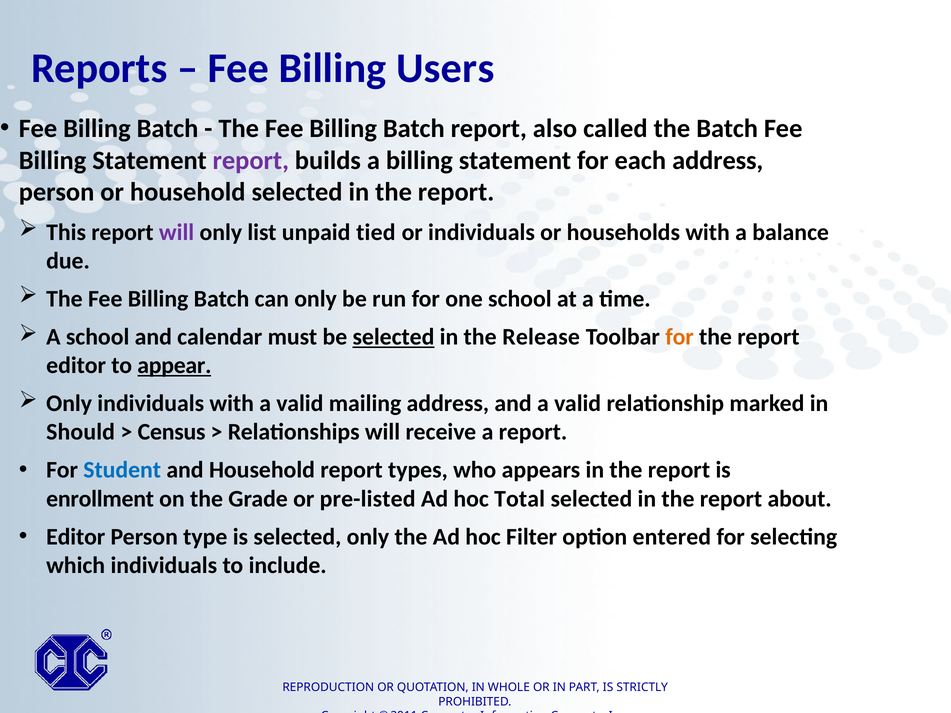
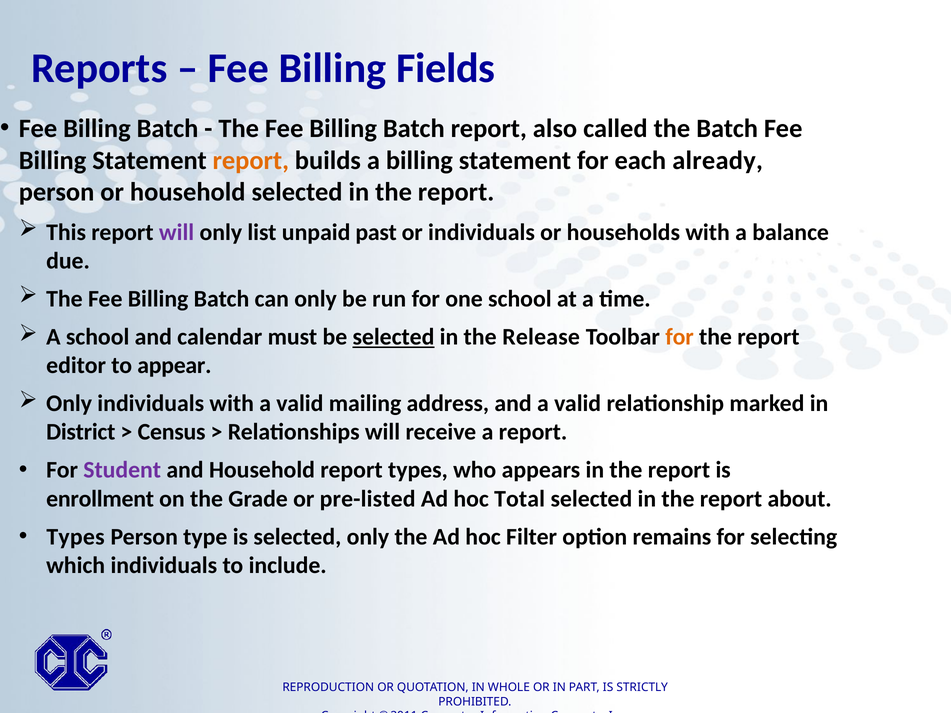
Users: Users -> Fields (446, 68)
report colour: purple -> orange (251, 160)
each address: address -> already (718, 160)
tied: tied -> past (376, 233)
appear underline: present -> none (174, 366)
Should: Should -> District (81, 432)
Student colour: blue -> purple (122, 470)
Editor: Editor -> Types (76, 537)
entered: entered -> remains (672, 537)
